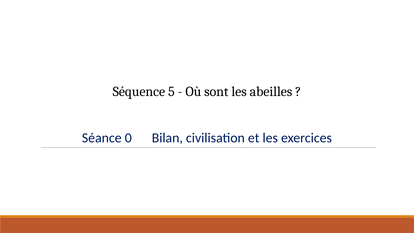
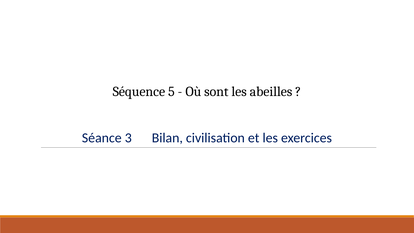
0: 0 -> 3 (128, 138)
